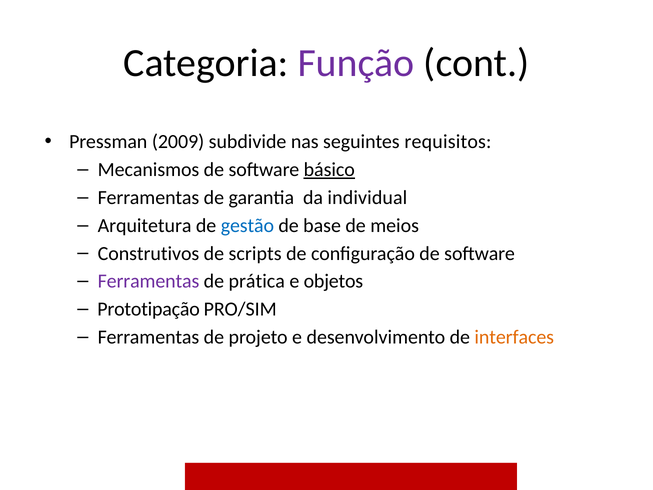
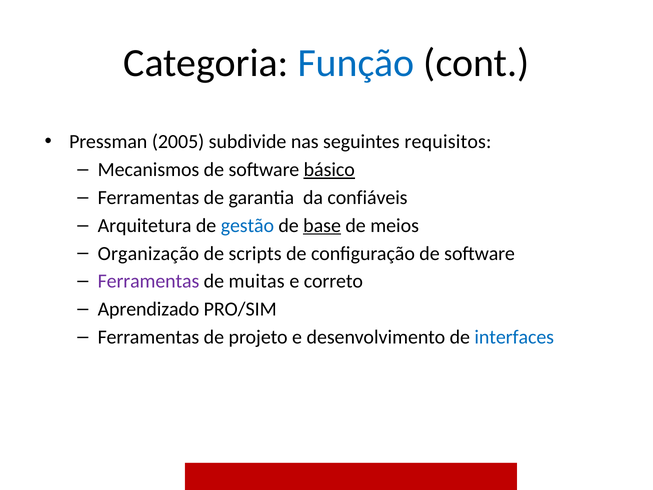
Função colour: purple -> blue (356, 63)
2009: 2009 -> 2005 (178, 142)
individual: individual -> confiáveis (368, 198)
base underline: none -> present (322, 225)
Construtivos: Construtivos -> Organização (148, 253)
prática: prática -> muitas (257, 281)
objetos: objetos -> correto (333, 281)
Prototipação: Prototipação -> Aprendizado (149, 309)
interfaces colour: orange -> blue (514, 337)
